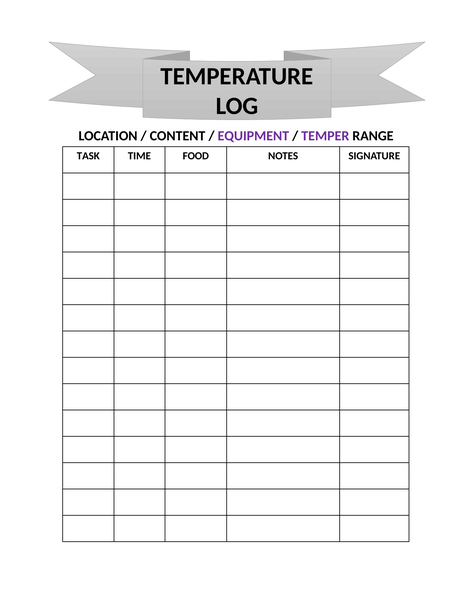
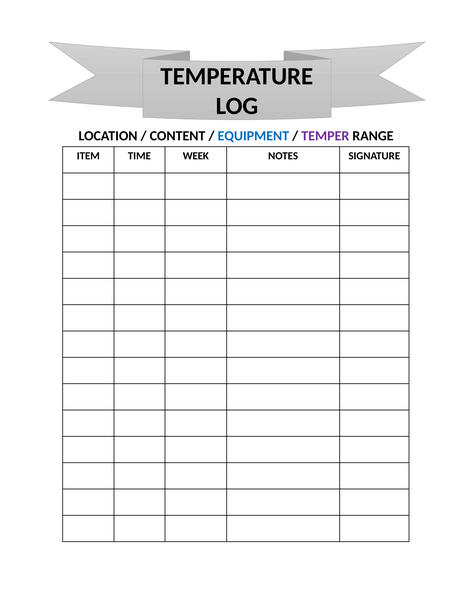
EQUIPMENT colour: purple -> blue (253, 136)
TASK: TASK -> ITEM (88, 156)
FOOD: FOOD -> WEEK (196, 156)
